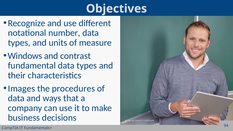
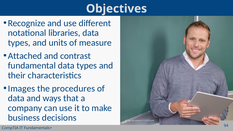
number: number -> libraries (64, 33)
Windows: Windows -> Attached (25, 56)
